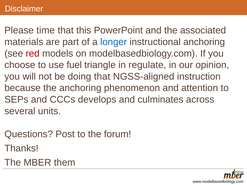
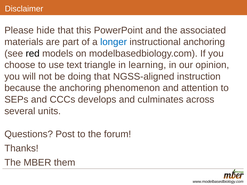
time: time -> hide (46, 30)
red colour: red -> black (33, 54)
fuel: fuel -> text (74, 65)
regulate: regulate -> learning (147, 65)
